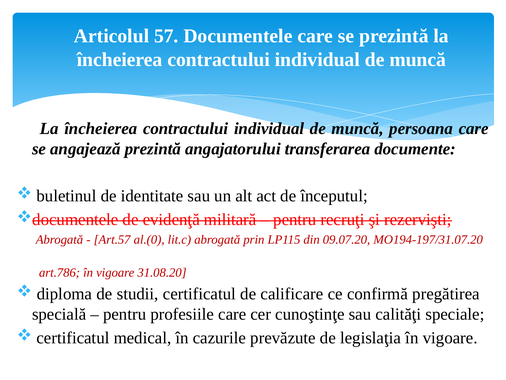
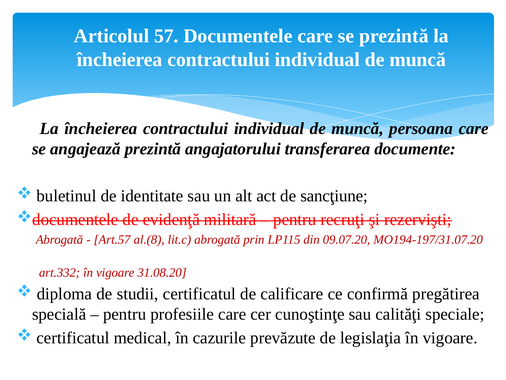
începutul: începutul -> sancţiune (334, 196)
al.(0: al.(0 -> al.(8 (149, 239)
art.786: art.786 -> art.332 (60, 272)
